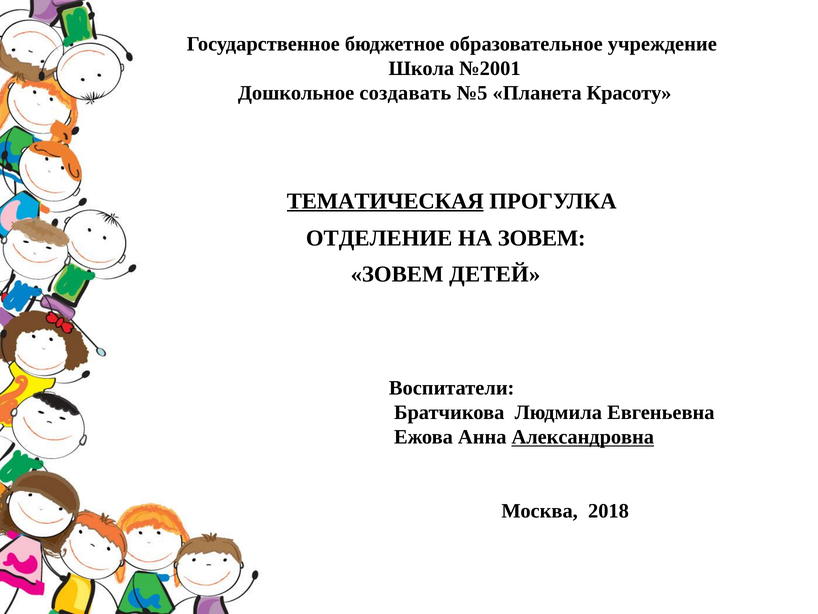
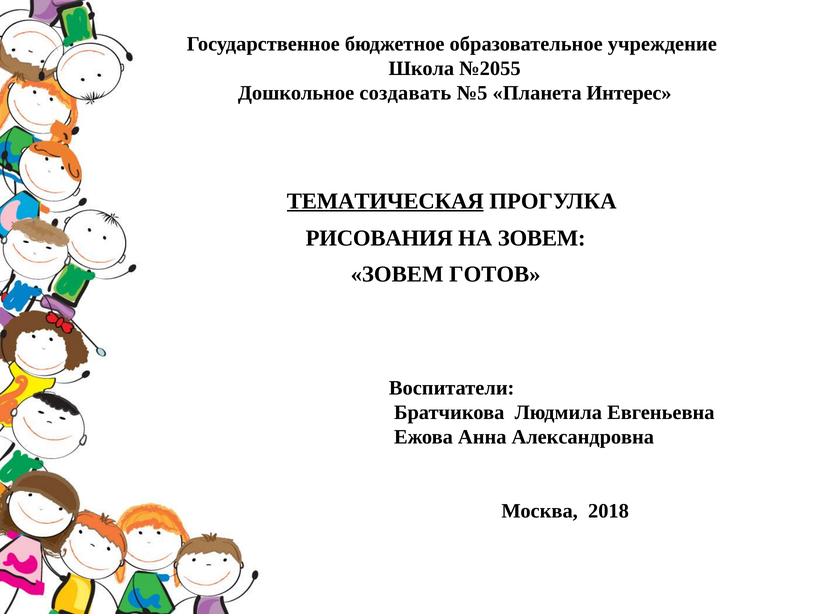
№2001: №2001 -> №2055 (490, 68)
Красоту: Красоту -> Интерес (629, 93)
ОТДЕЛЕНИЕ: ОТДЕЛЕНИЕ -> РИСОВАНИЯ (379, 238)
ДЕТЕЙ: ДЕТЕЙ -> ГОТОВ (495, 274)
Александровна underline: present -> none (583, 437)
